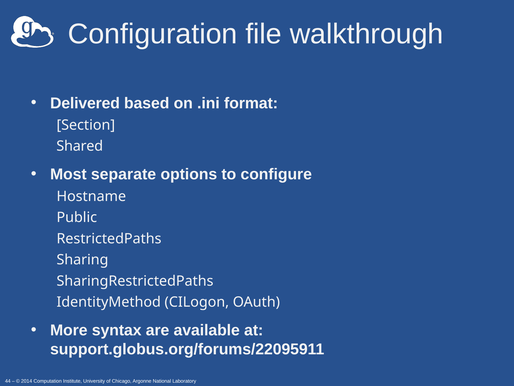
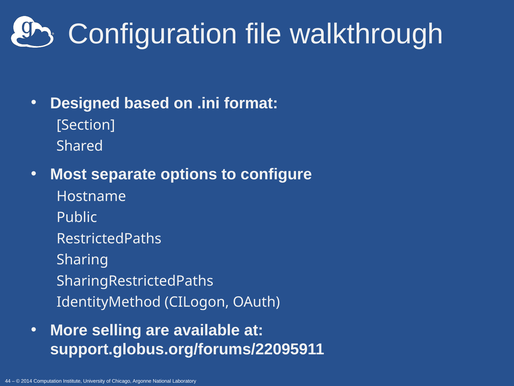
Delivered: Delivered -> Designed (85, 103)
syntax: syntax -> selling (117, 330)
